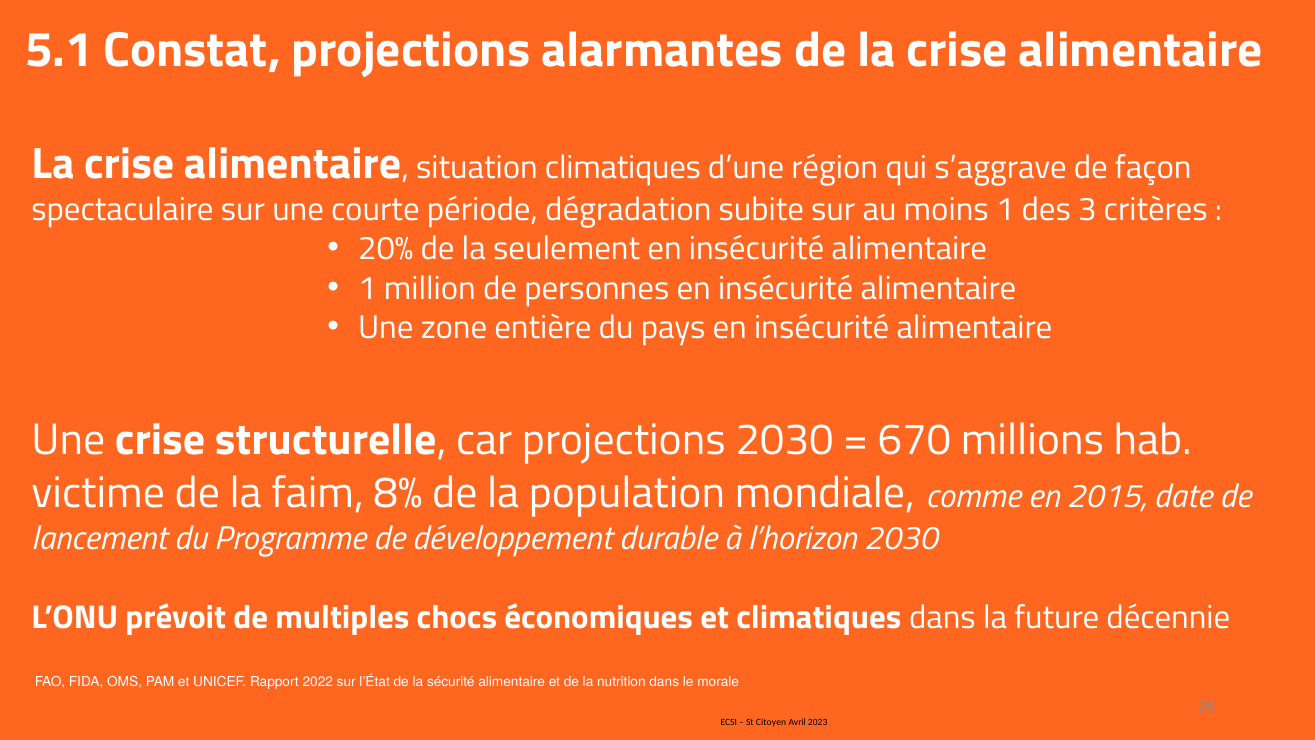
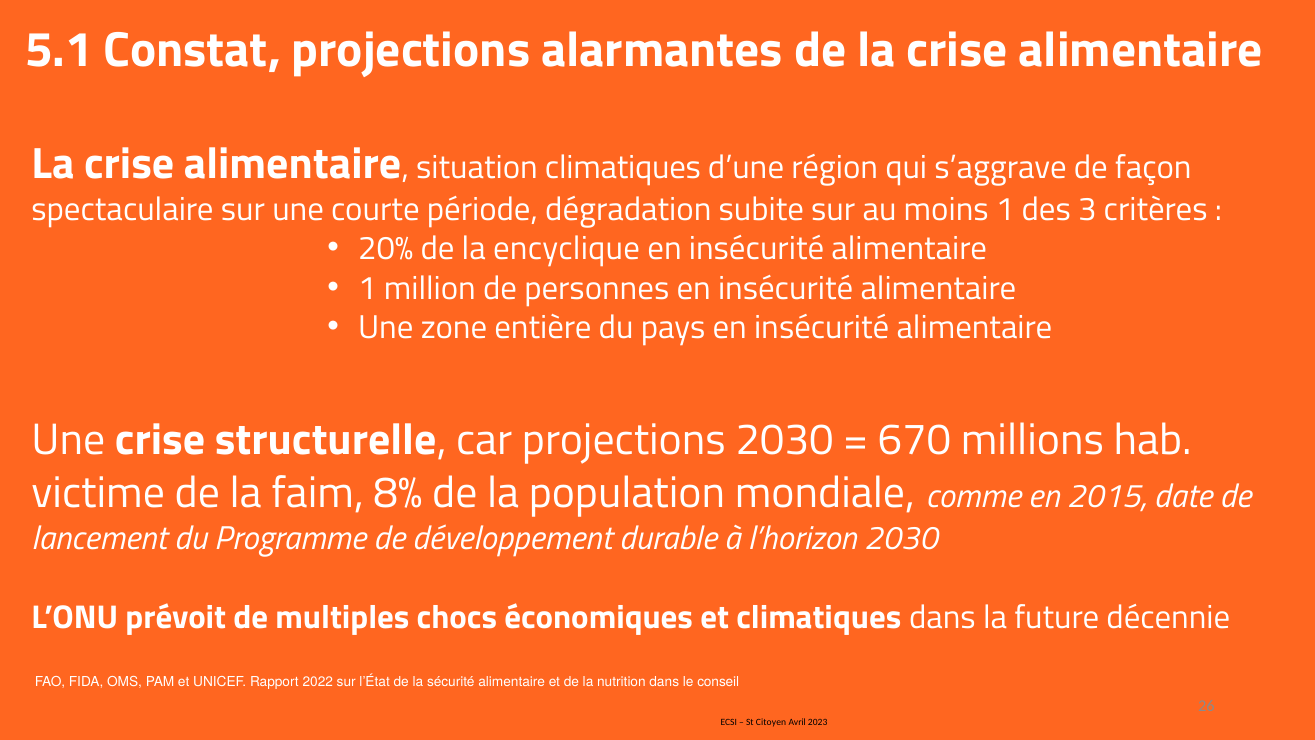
seulement: seulement -> encyclique (567, 249)
morale: morale -> conseil (718, 682)
